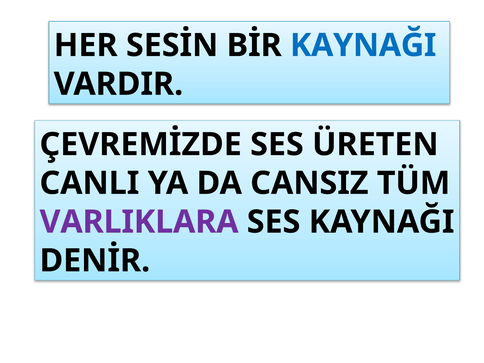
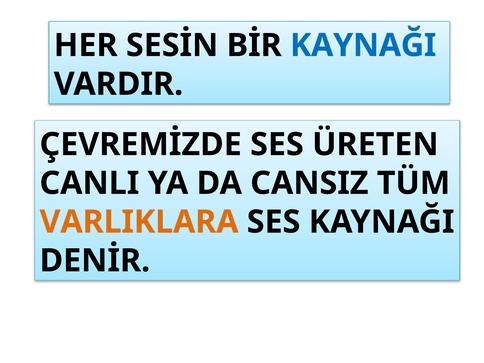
VARLIKLARA colour: purple -> orange (139, 222)
